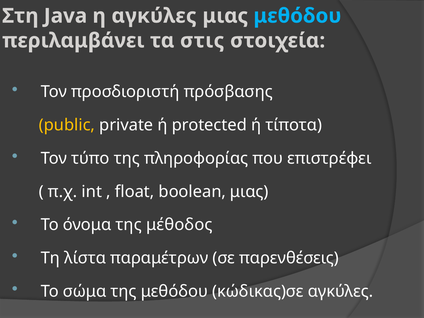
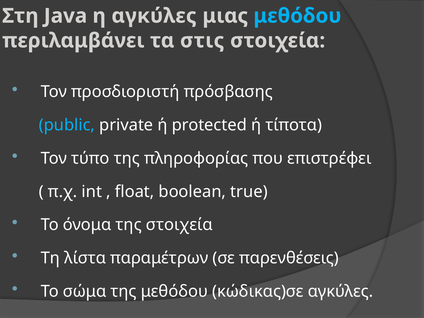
public colour: yellow -> light blue (67, 125)
boolean μιας: μιας -> true (249, 192)
της μέθοδος: μέθοδος -> στοιχεία (179, 225)
